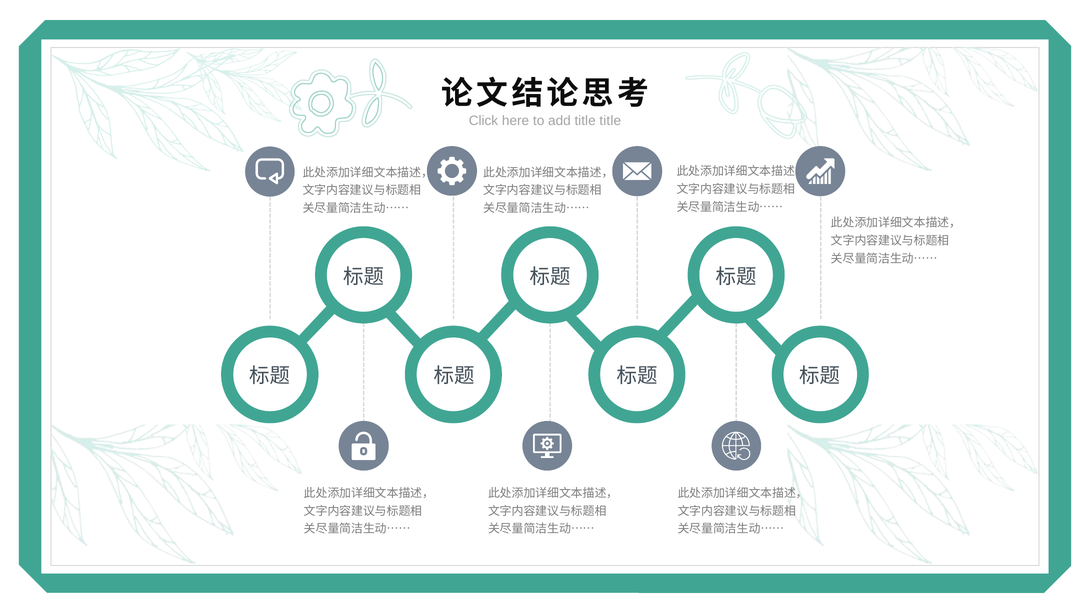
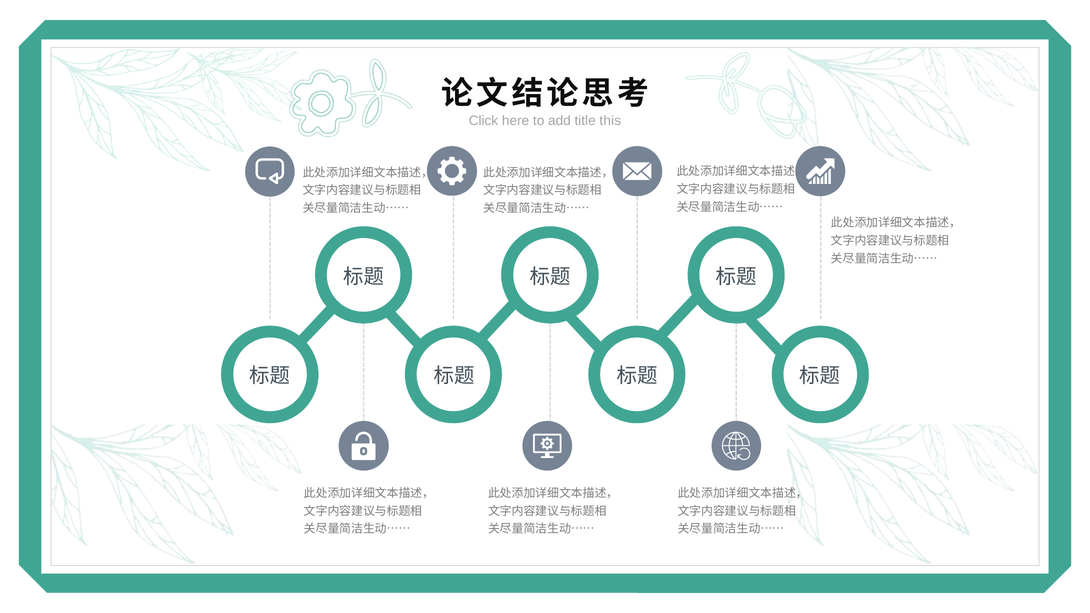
title title: title -> this (610, 121)
